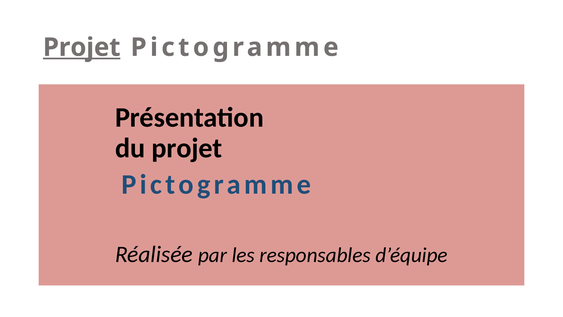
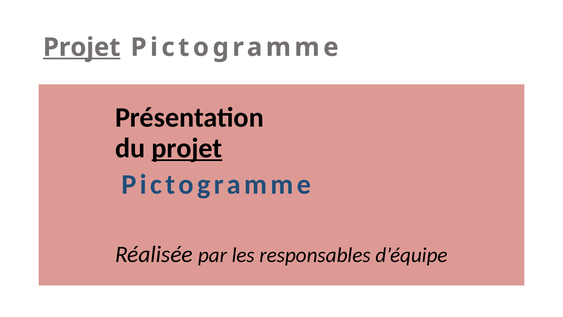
projet underline: none -> present (187, 148)
